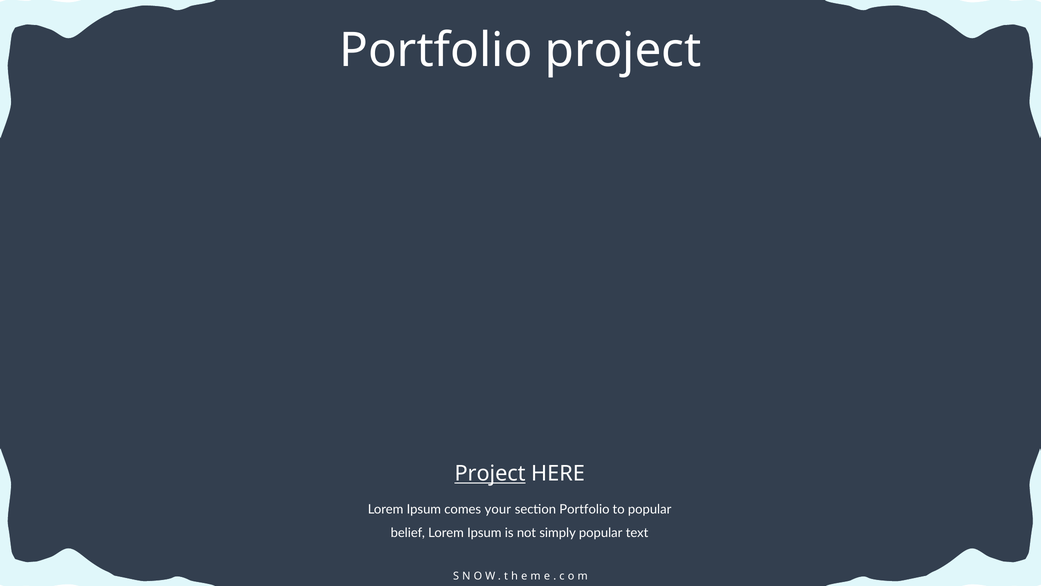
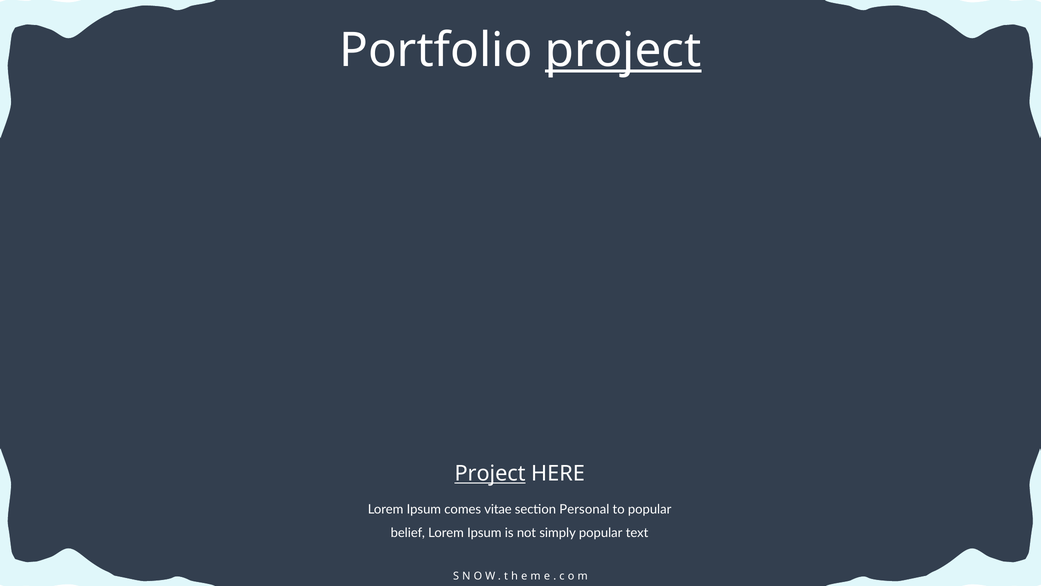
project underline: none -> present (623, 50)
your: your -> vitae (498, 509)
section Portfolio: Portfolio -> Personal (584, 509)
